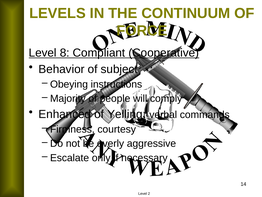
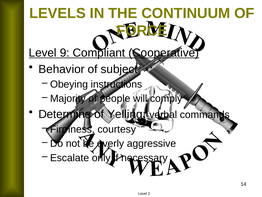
8: 8 -> 9 (65, 53)
Enhanced: Enhanced -> Determine (65, 114)
